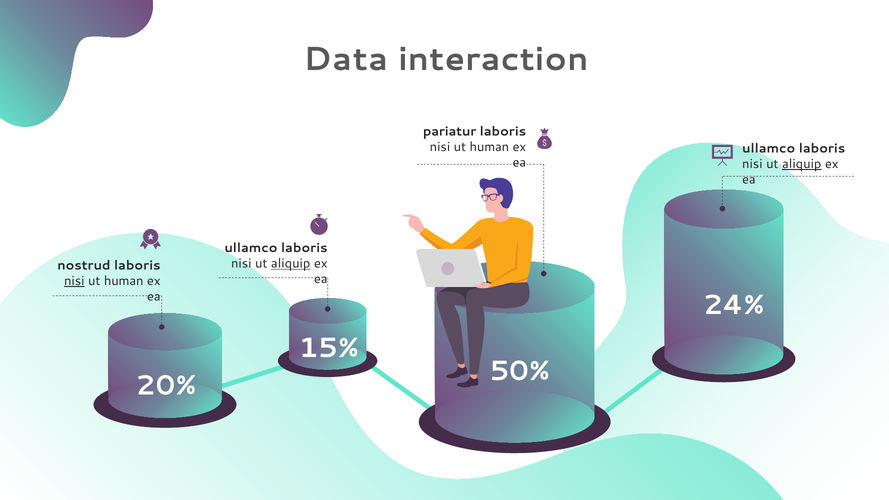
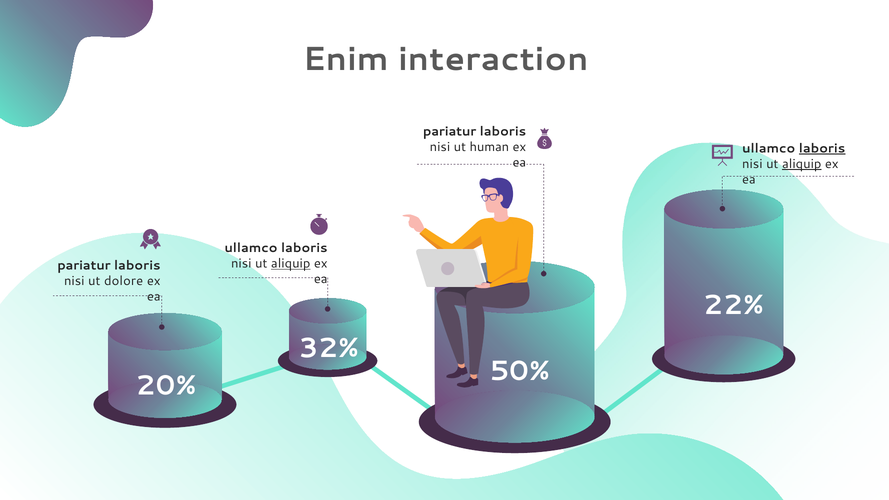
Data: Data -> Enim (346, 59)
laboris underline: none -> present (822, 148)
nostrud: nostrud -> pariatur (84, 265)
nisi underline: present -> none (74, 281)
human: human -> dolore (124, 281)
24%: 24% -> 22% (733, 305)
15%: 15% -> 32% (329, 348)
